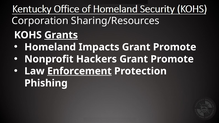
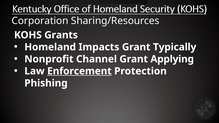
Grants underline: present -> none (61, 35)
Promote: Promote -> Typically (175, 47)
Hackers: Hackers -> Channel (96, 59)
Promote: Promote -> Applying (172, 59)
